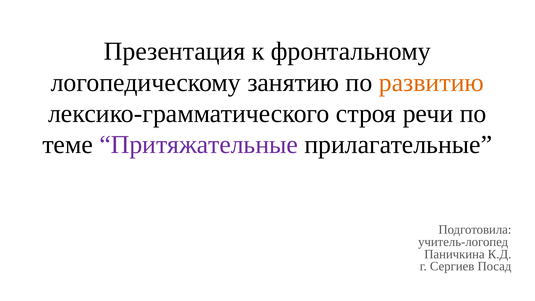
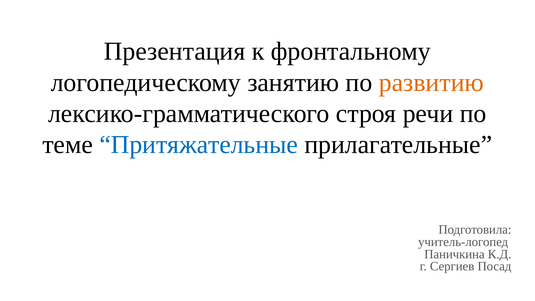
Притяжательные colour: purple -> blue (199, 145)
